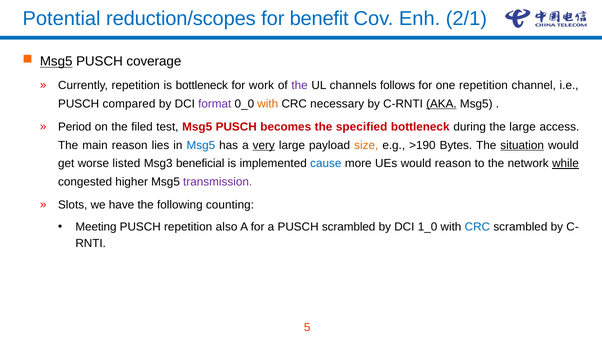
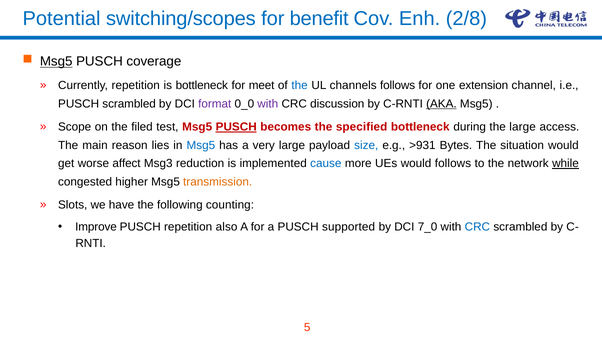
reduction/scopes: reduction/scopes -> switching/scopes (181, 18)
2/1: 2/1 -> 2/8 (466, 18)
work: work -> meet (262, 86)
the colour: purple -> blue (300, 86)
one repetition: repetition -> extension (484, 86)
PUSCH compared: compared -> scrambled (129, 104)
with colour: orange -> purple (268, 104)
necessary: necessary -> discussion (337, 104)
Period: Period -> Scope (75, 127)
PUSCH underline: none -> present (236, 127)
very underline: present -> none (264, 146)
size colour: orange -> blue (366, 146)
>190: >190 -> >931 (422, 146)
situation underline: present -> none (522, 146)
listed: listed -> affect (127, 164)
beneficial: beneficial -> reduction (200, 164)
would reason: reason -> follows (453, 164)
transmission colour: purple -> orange (218, 182)
Meeting: Meeting -> Improve (96, 227)
PUSCH scrambled: scrambled -> supported (349, 227)
1_0: 1_0 -> 7_0 (428, 227)
